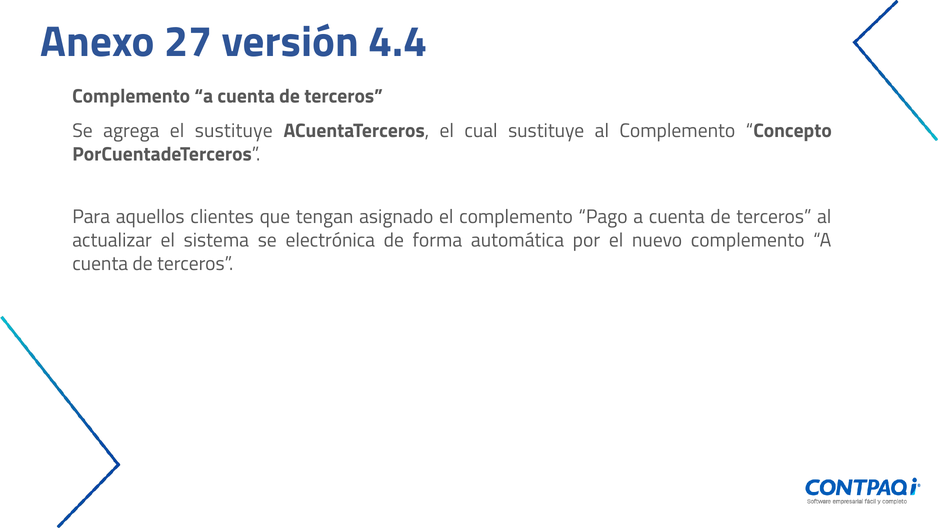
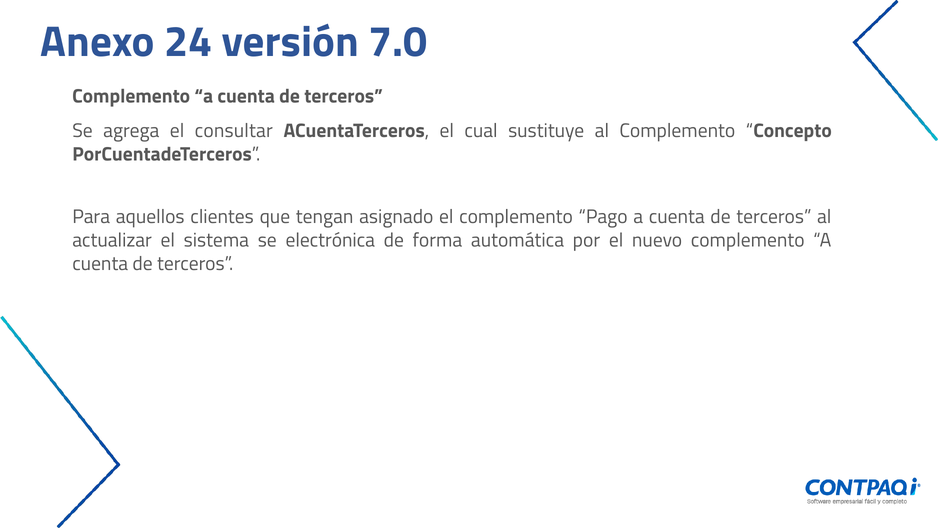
27: 27 -> 24 (188, 42)
4.4: 4.4 -> 7.0 (398, 42)
el sustituye: sustituye -> consultar (234, 131)
